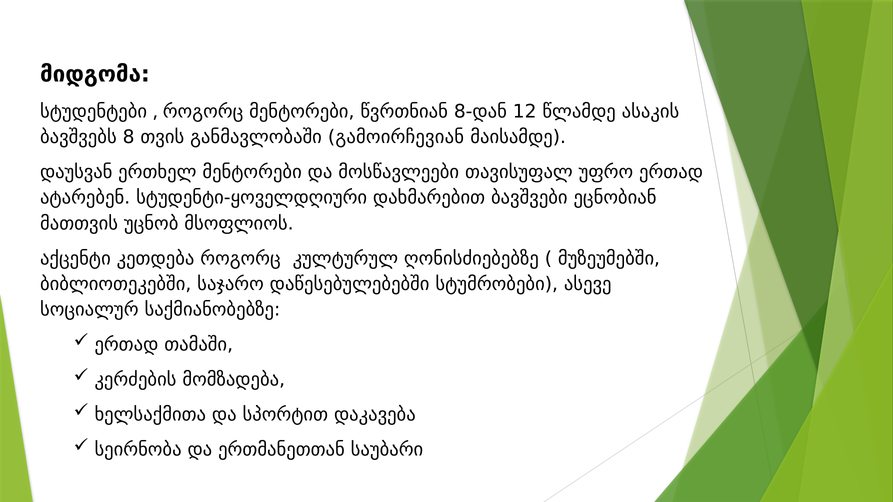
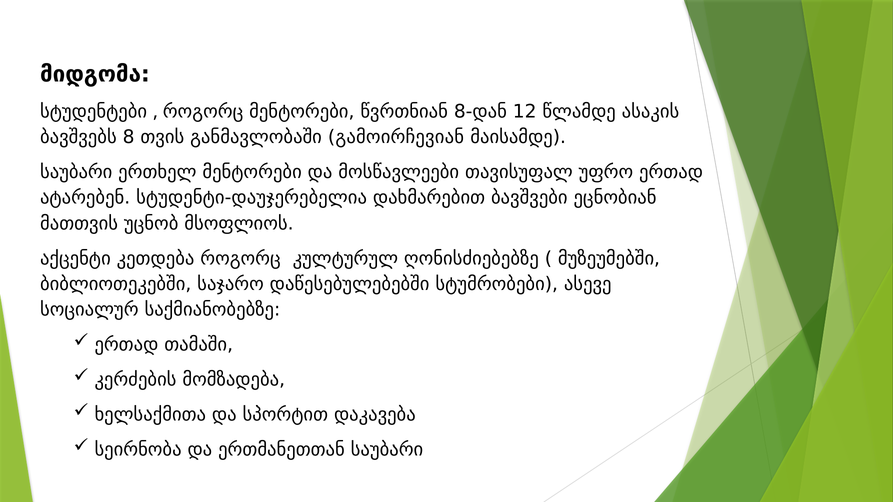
დაუსვან: დაუსვან -> საუბარი (76, 172)
სტუდენტი-ყოველდღიური: სტუდენტი-ყოველდღიური -> სტუდენტი-დაუჯერებელია (252, 198)
